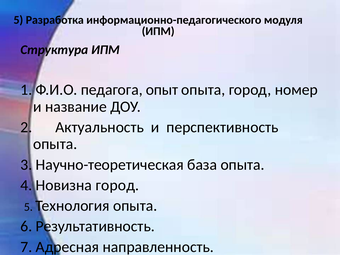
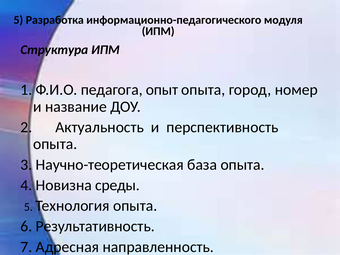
Новизна город: город -> среды (118, 185)
